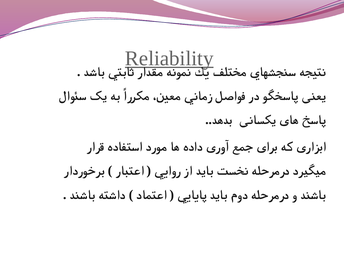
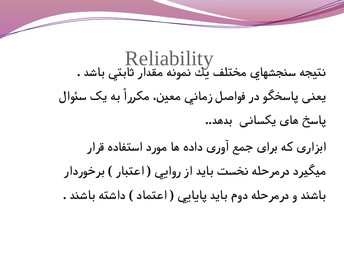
Reliability underline: present -> none (169, 58)
